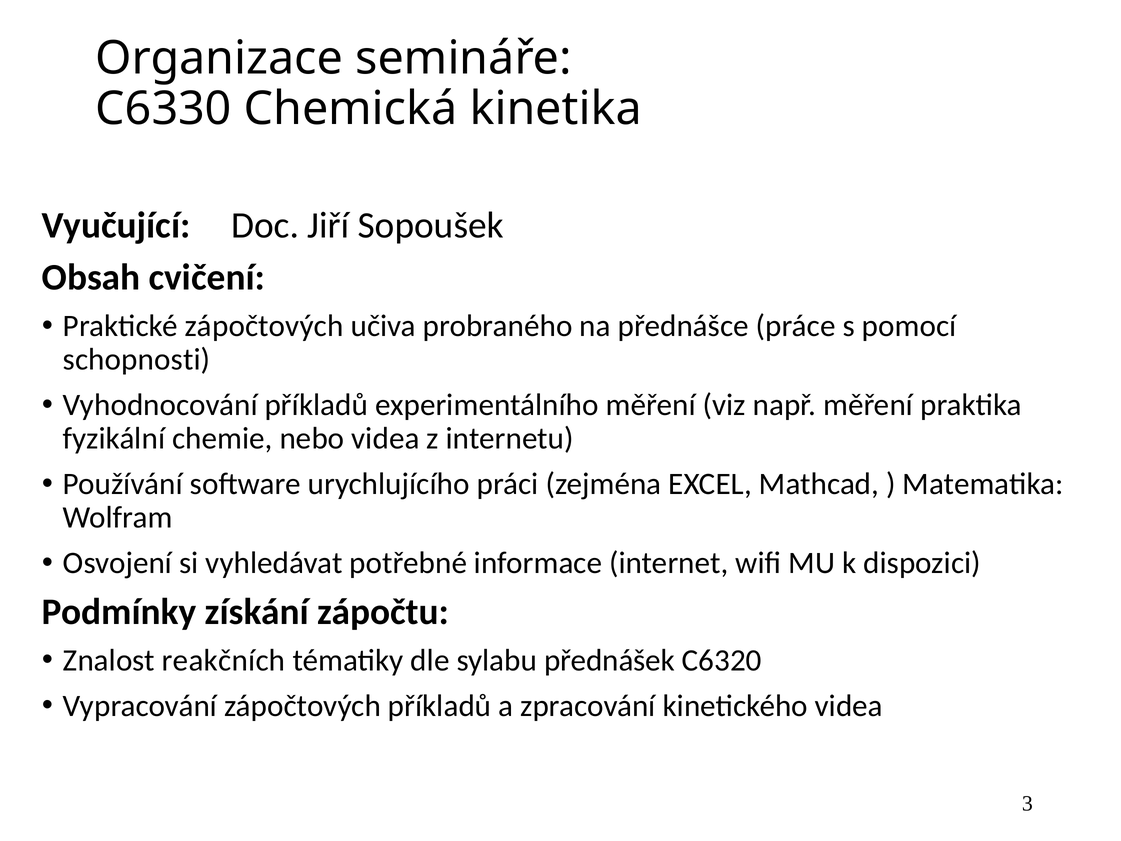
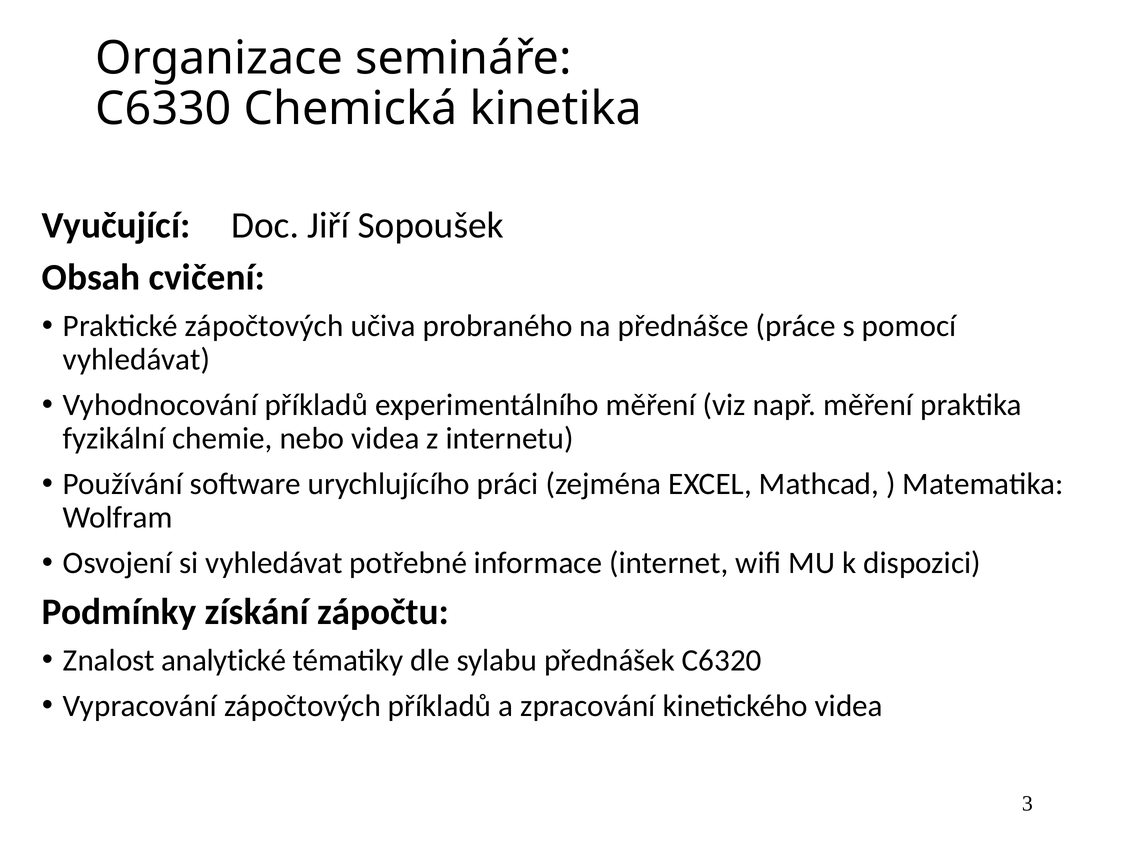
schopnosti: schopnosti -> vyhledávat (137, 360)
reakčních: reakčních -> analytické (224, 660)
